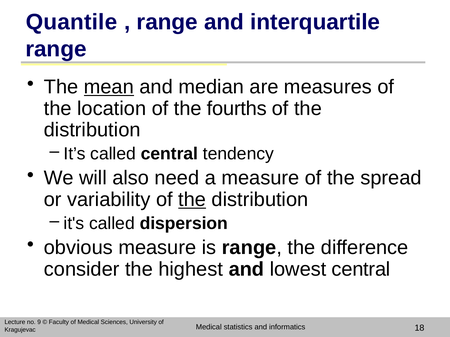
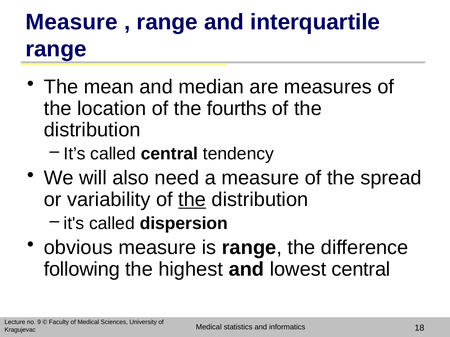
Quantile: Quantile -> Measure (72, 22)
mean underline: present -> none (109, 87)
consider: consider -> following (82, 270)
